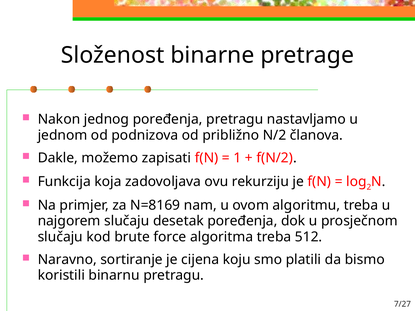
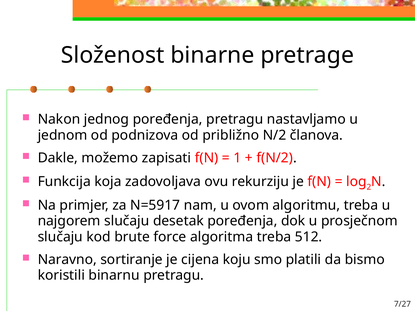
N=8169: N=8169 -> N=5917 (155, 205)
